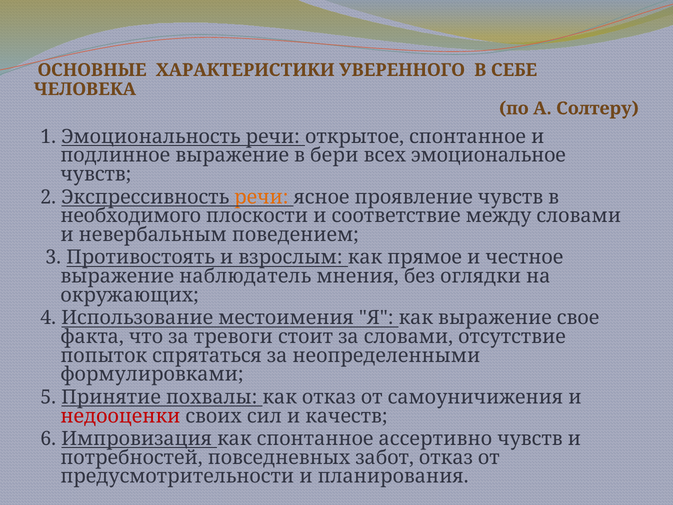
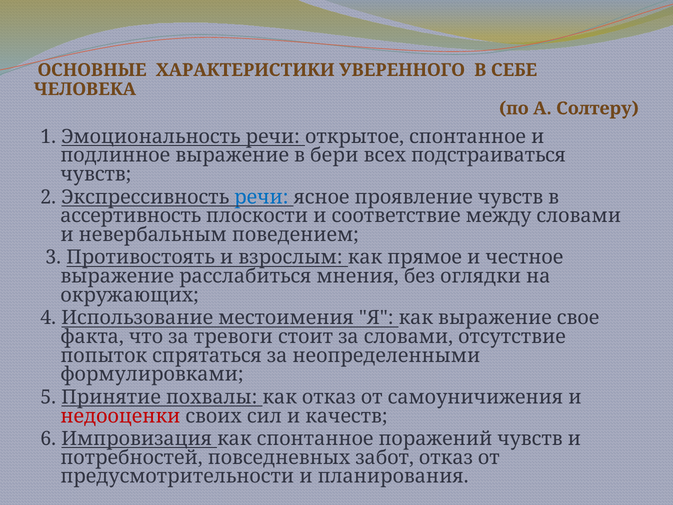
эмоциональное: эмоциональное -> подстраиваться (488, 155)
речи colour: orange -> blue (261, 197)
необходимого: необходимого -> ассертивность (131, 216)
наблюдатель: наблюдатель -> расслабиться (245, 276)
ассертивно: ассертивно -> поражений (435, 439)
